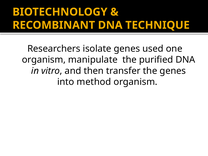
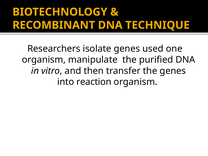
method: method -> reaction (94, 82)
